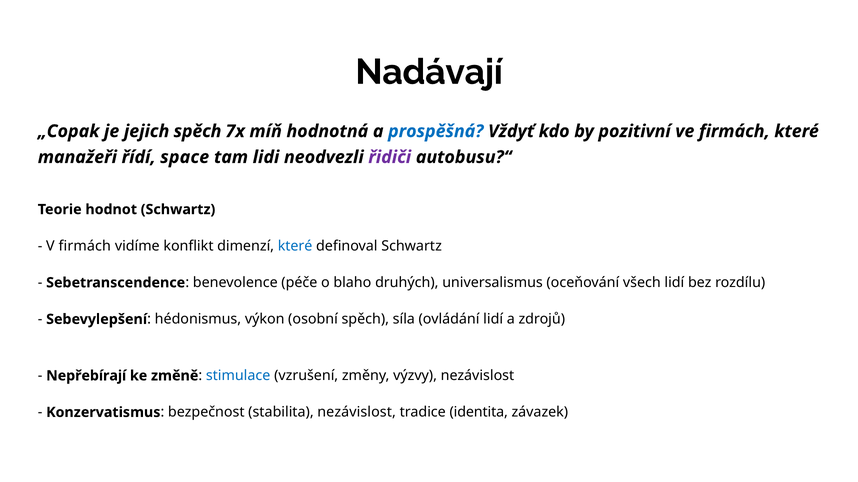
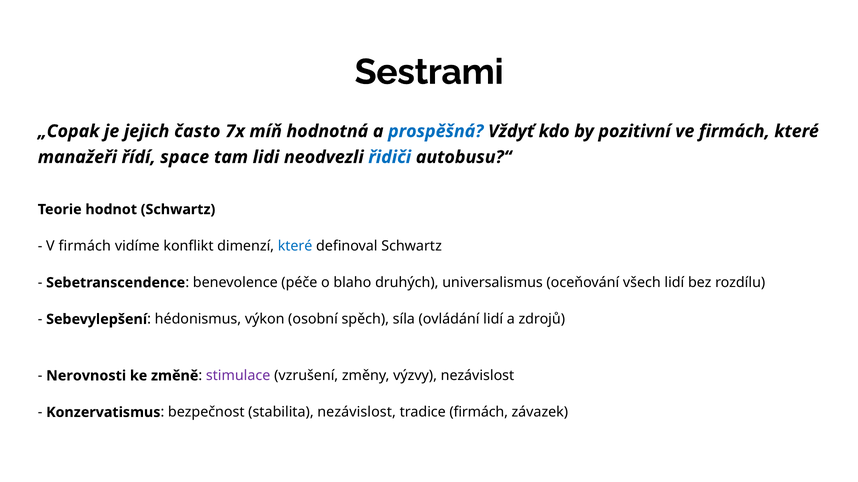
Nadávají: Nadávají -> Sestrami (429, 72)
jejich spěch: spěch -> často (197, 131)
řidiči colour: purple -> blue (390, 157)
Nepřebírají: Nepřebírají -> Nerovnosti (86, 376)
stimulace colour: blue -> purple (238, 376)
tradice identita: identita -> firmách (479, 413)
